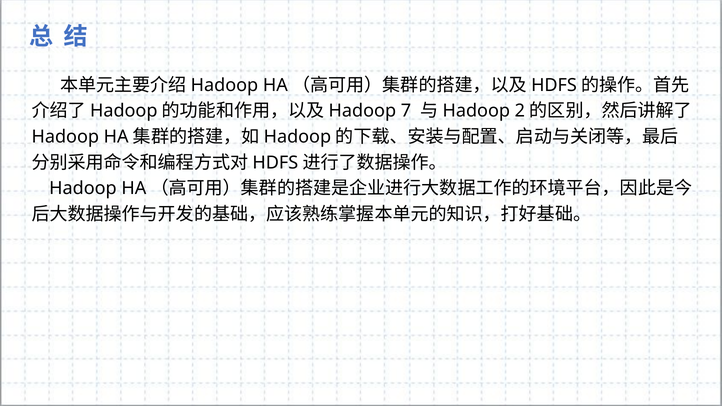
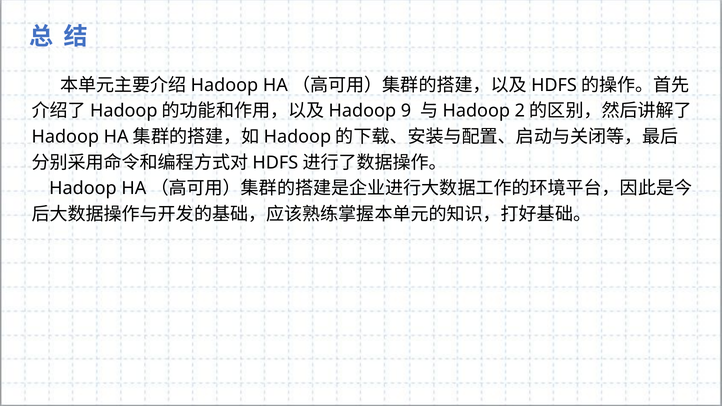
7: 7 -> 9 (406, 111)
